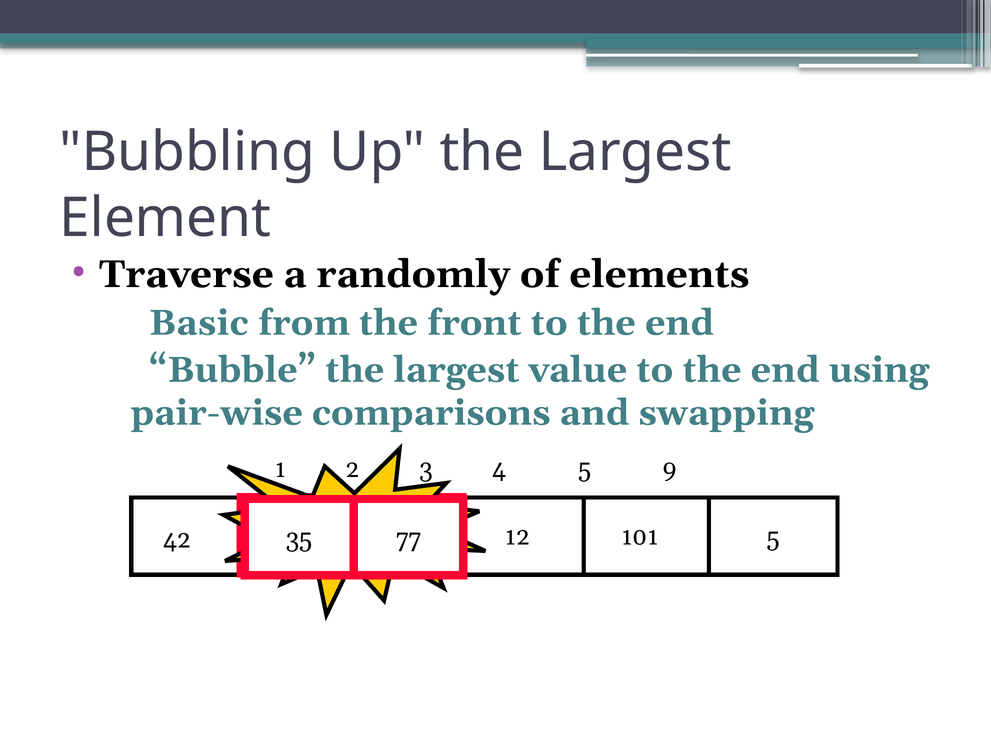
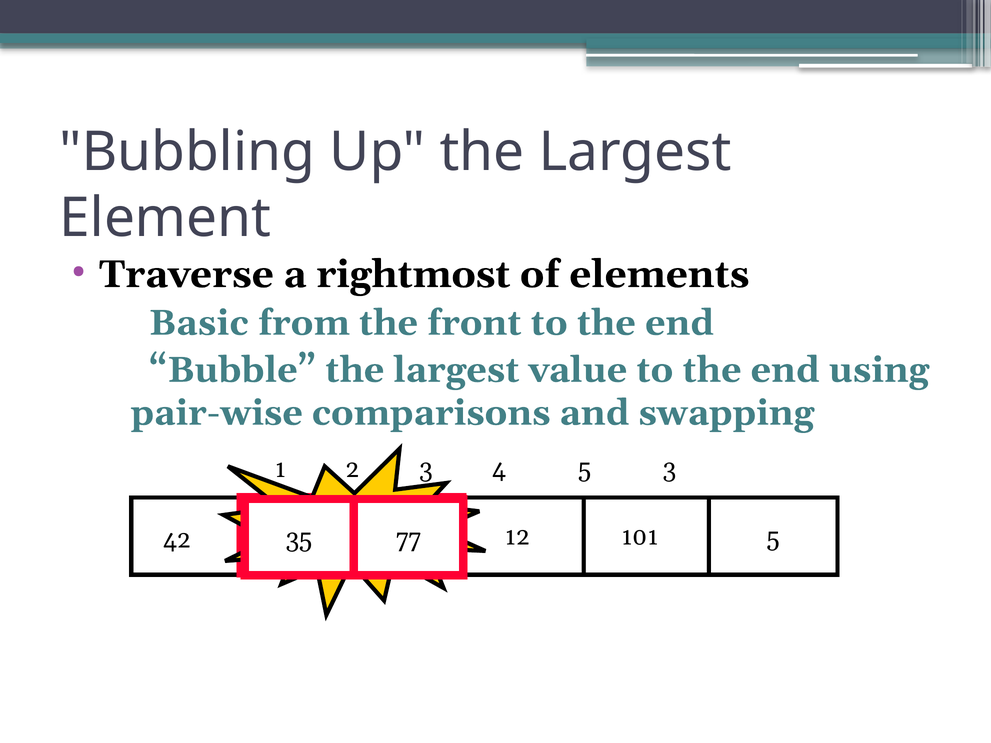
randomly: randomly -> rightmost (413, 274)
5 9: 9 -> 3 (670, 469)
